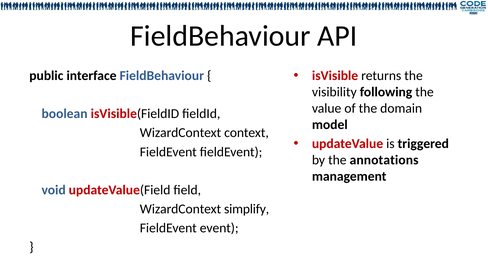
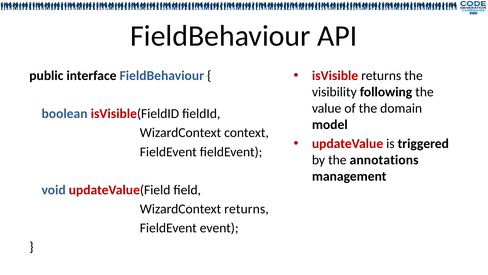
WizardContext simplify: simplify -> returns (246, 209)
